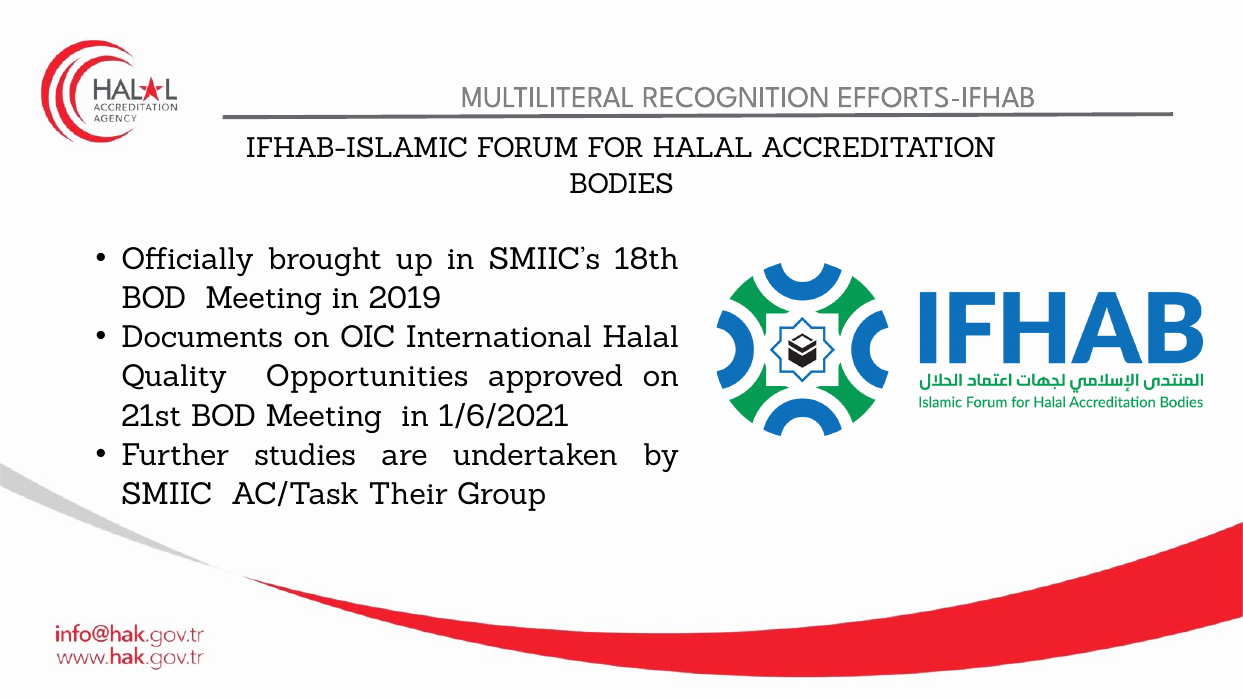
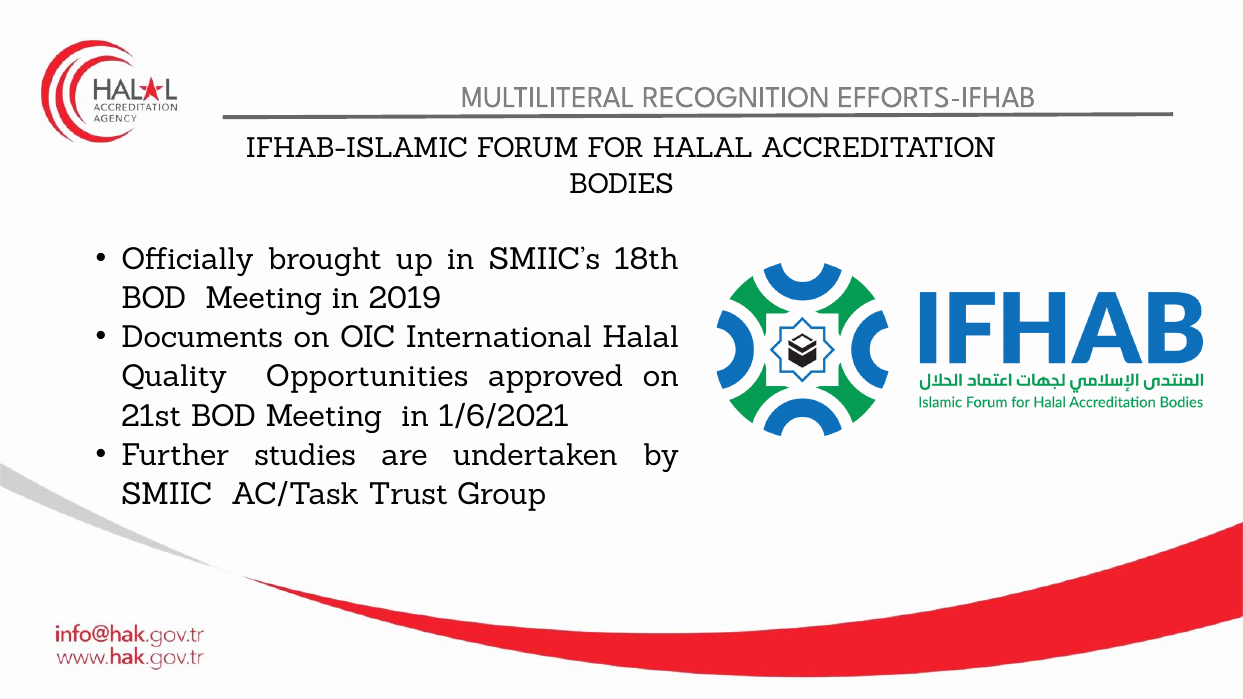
Their: Their -> Trust (408, 495)
